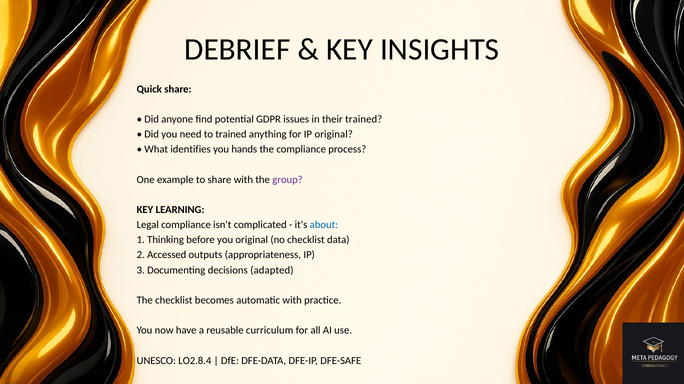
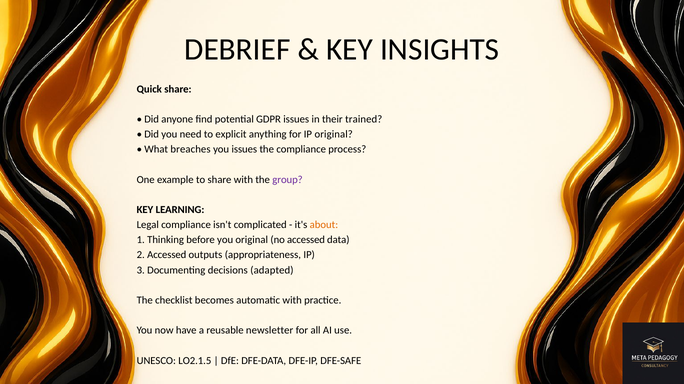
to trained: trained -> explicit (231, 135)
identifies: identifies -> breaches (191, 150)
you hands: hands -> issues (244, 150)
about colour: blue -> orange (324, 225)
no checklist: checklist -> accessed (306, 240)
curriculum: curriculum -> newsletter (270, 331)
LO2.8.4: LO2.8.4 -> LO2.1.5 (195, 361)
